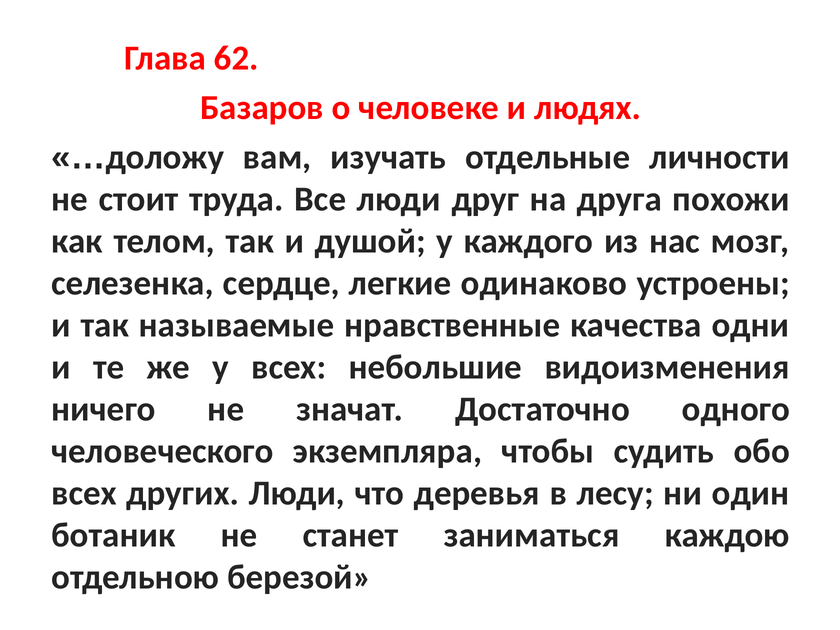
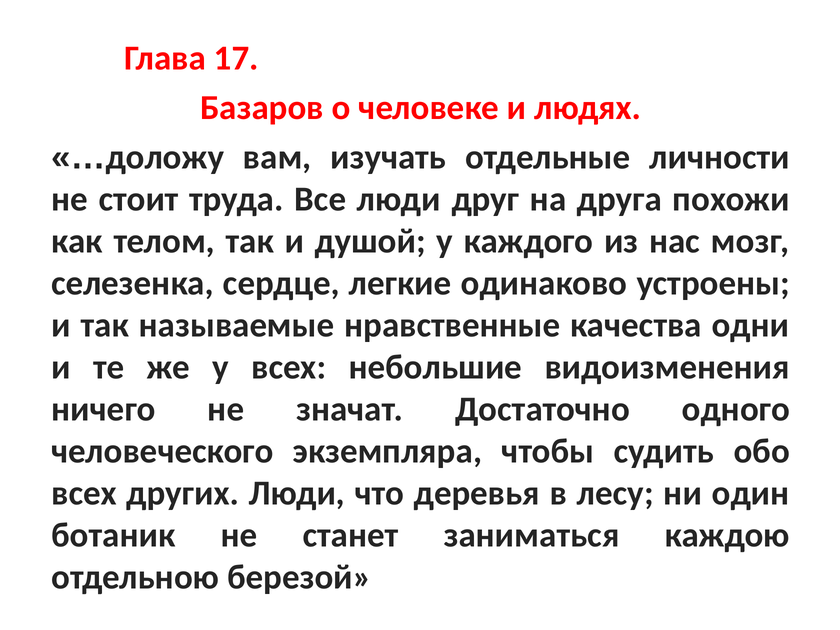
62: 62 -> 17 (236, 58)
